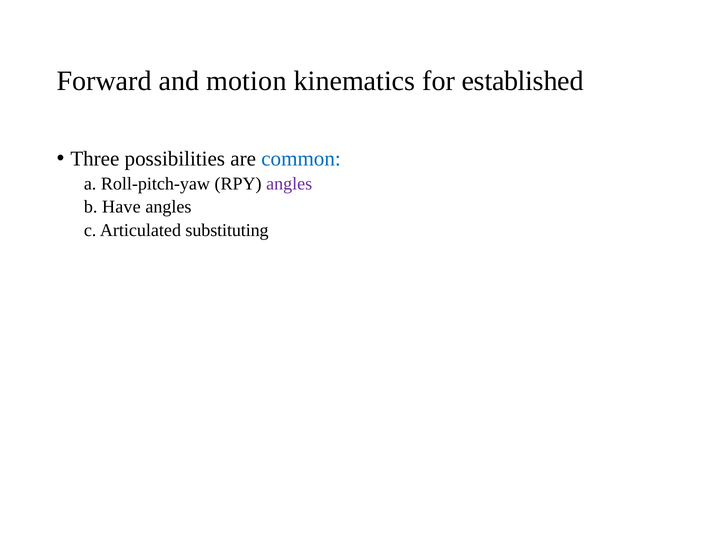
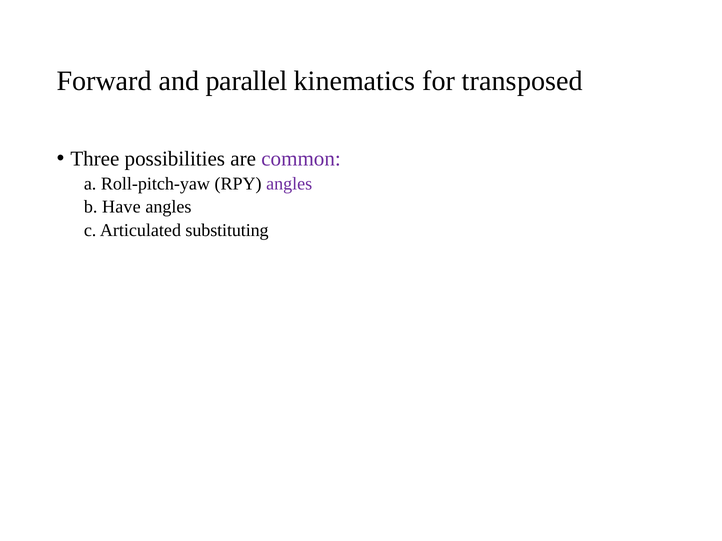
motion: motion -> parallel (247, 81)
established: established -> transposed (522, 81)
common colour: blue -> purple (301, 159)
